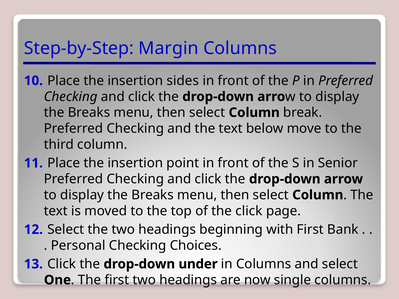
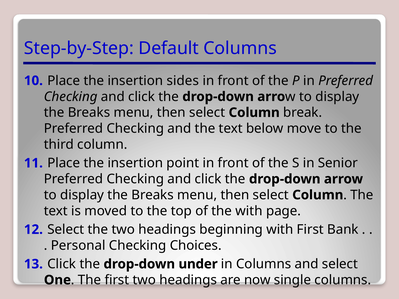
Margin: Margin -> Default (169, 48)
the click: click -> with (249, 211)
